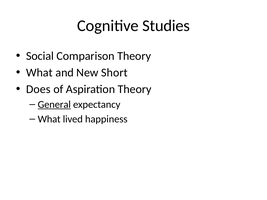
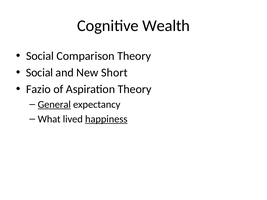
Studies: Studies -> Wealth (166, 26)
What: What -> Social (39, 73)
Does: Does -> Fazio (38, 89)
happiness underline: none -> present (106, 119)
